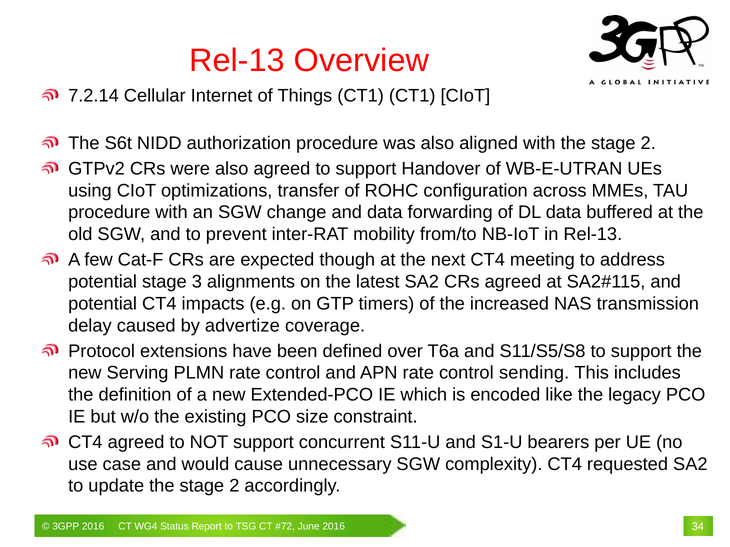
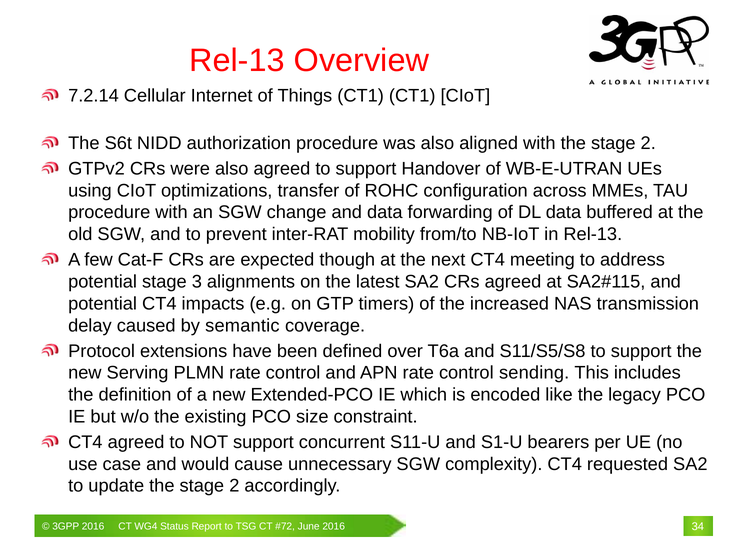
advertize: advertize -> semantic (242, 326)
